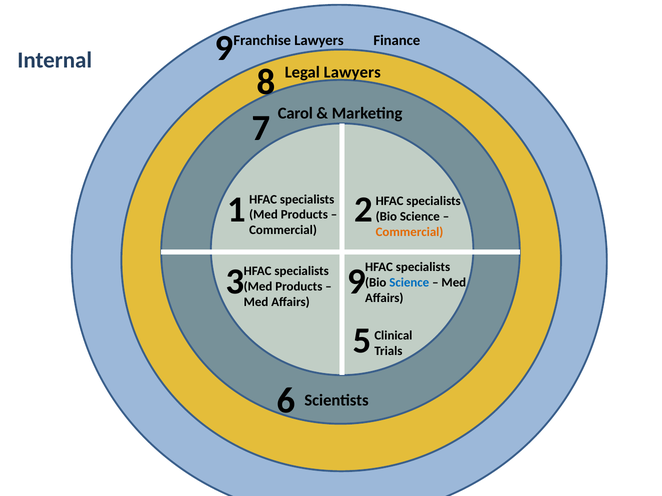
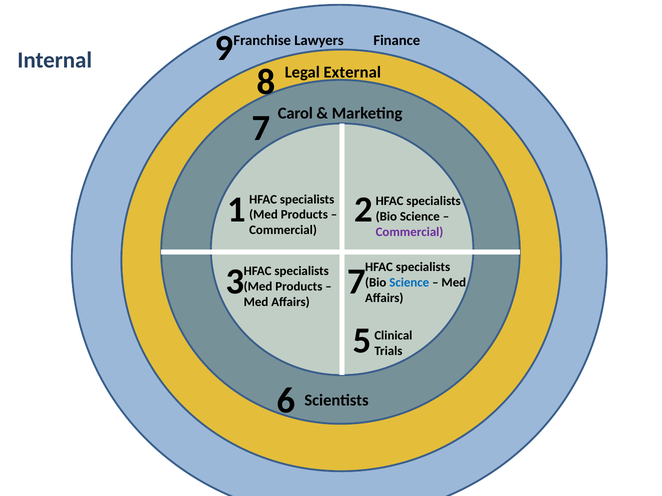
Legal Lawyers: Lawyers -> External (352, 73)
Commercial colour: orange -> purple (410, 232)
3 9: 9 -> 7 (357, 282)
